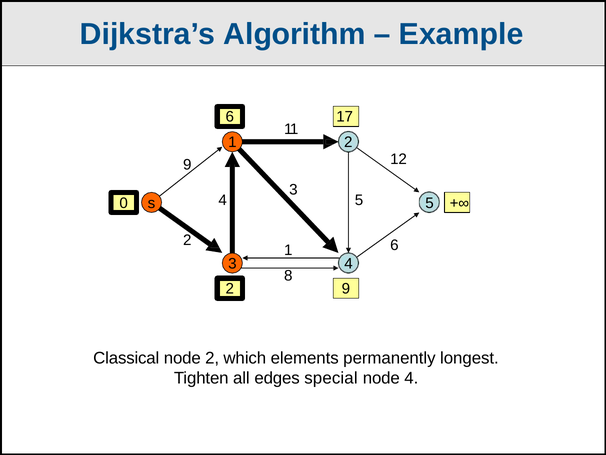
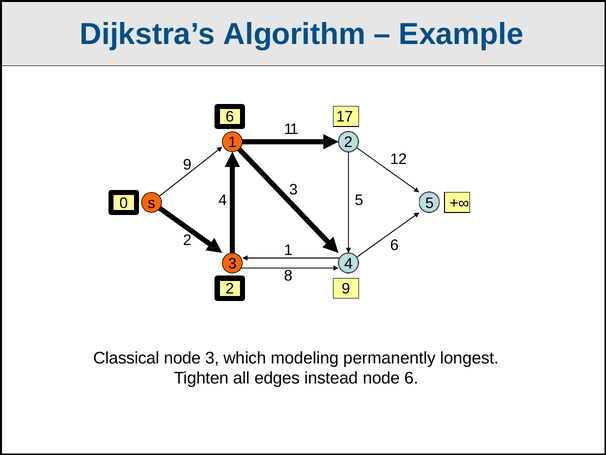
node 2: 2 -> 3 (212, 358)
elements: elements -> modeling (305, 358)
special: special -> instead (331, 378)
node 4: 4 -> 6 (411, 378)
